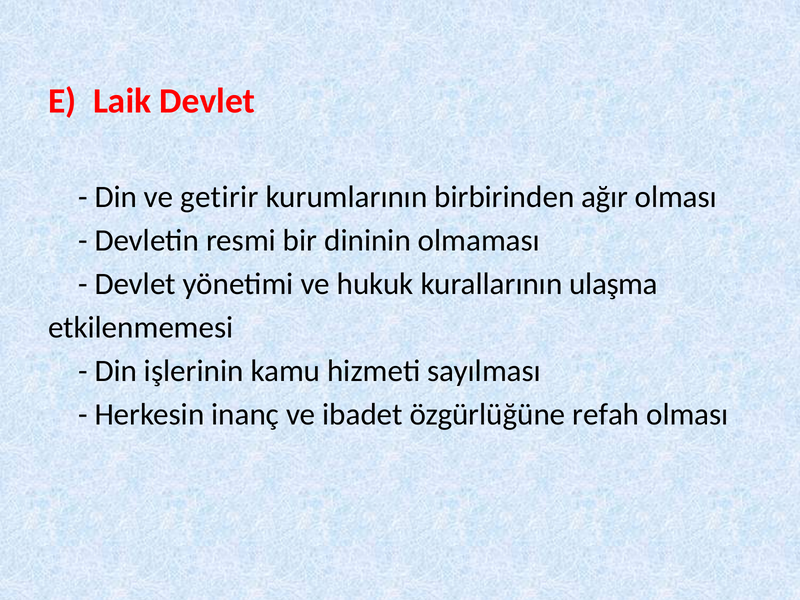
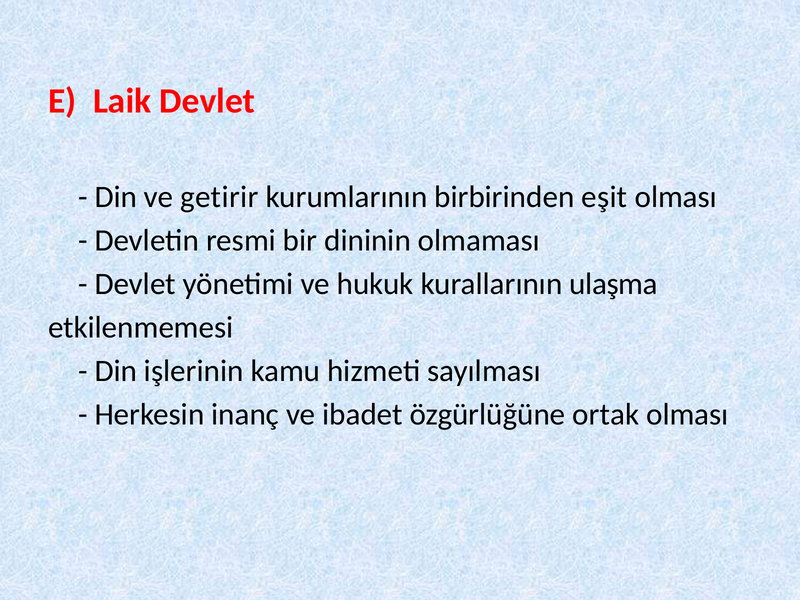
ağır: ağır -> eşit (604, 197)
refah: refah -> ortak (606, 414)
